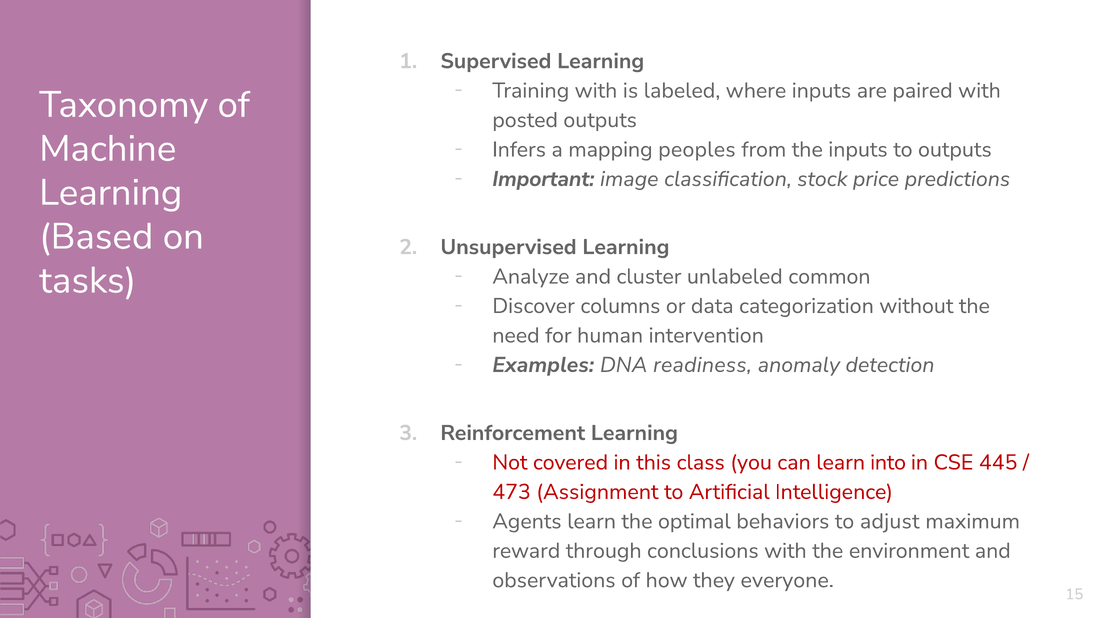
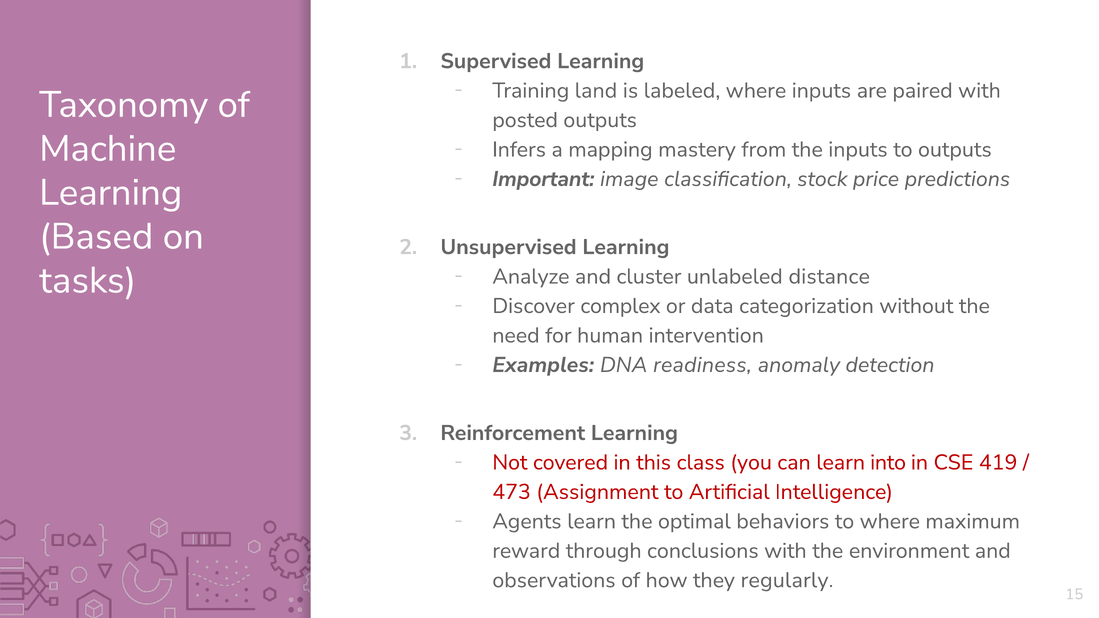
Training with: with -> land (596, 91)
peoples: peoples -> mastery (697, 150)
common: common -> distance (829, 277)
columns: columns -> complex (620, 306)
445: 445 -> 419 (998, 463)
to adjust: adjust -> where (890, 521)
everyone: everyone -> regularly (787, 580)
